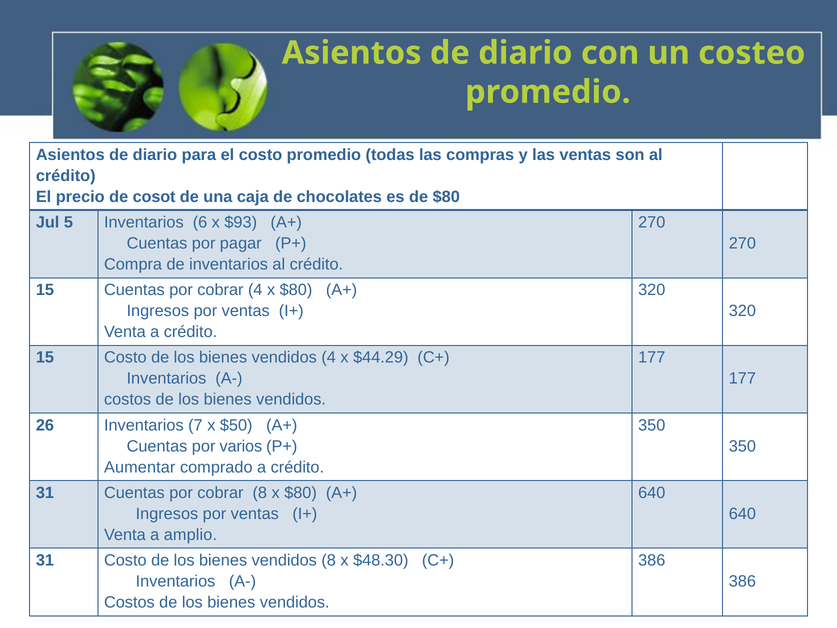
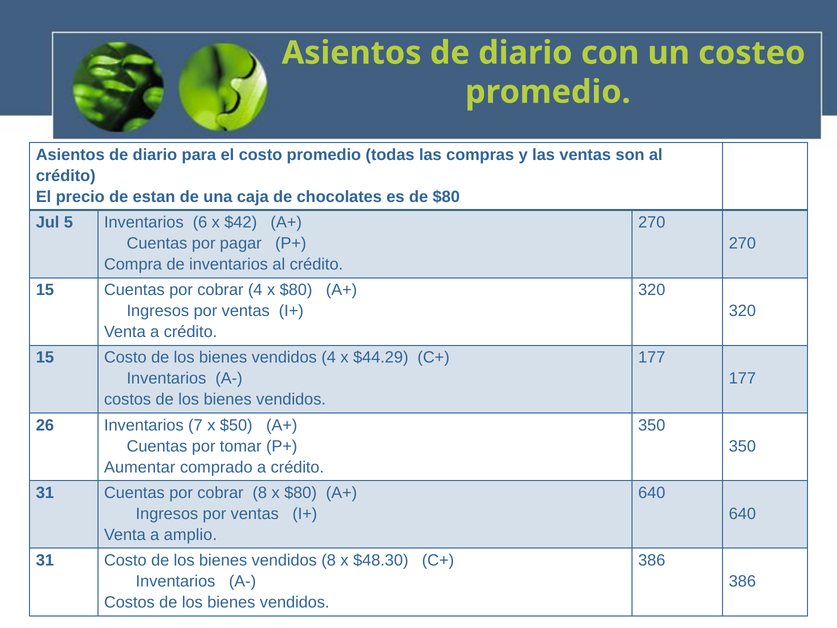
cosot: cosot -> estan (154, 197)
$93: $93 -> $42 (241, 222)
varios: varios -> tomar (241, 446)
